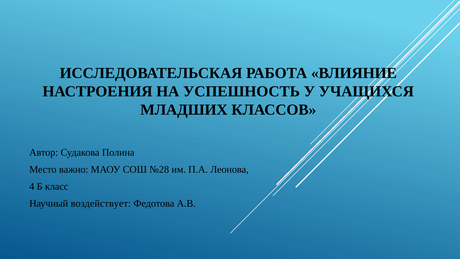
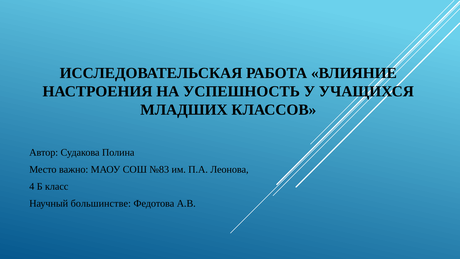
№28: №28 -> №83 (159, 169)
воздействует: воздействует -> большинстве (101, 203)
